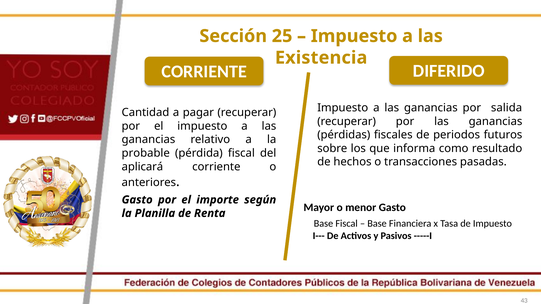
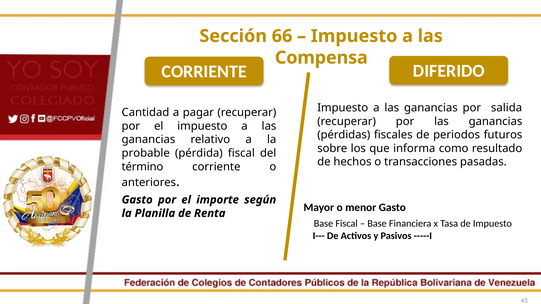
25: 25 -> 66 (282, 36)
Existencia: Existencia -> Compensa (321, 58)
aplicará: aplicará -> término (142, 167)
